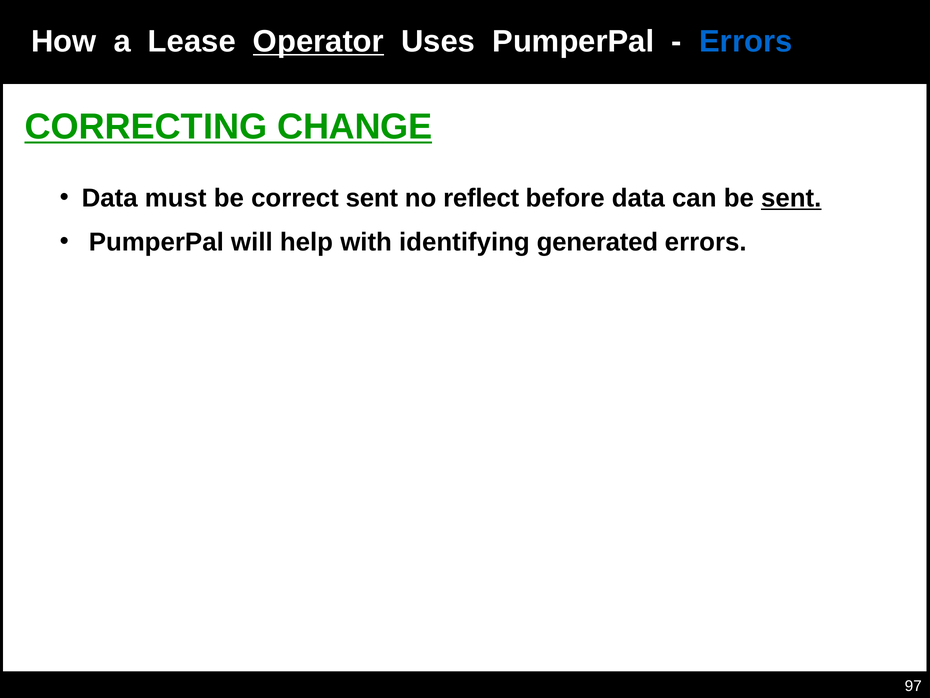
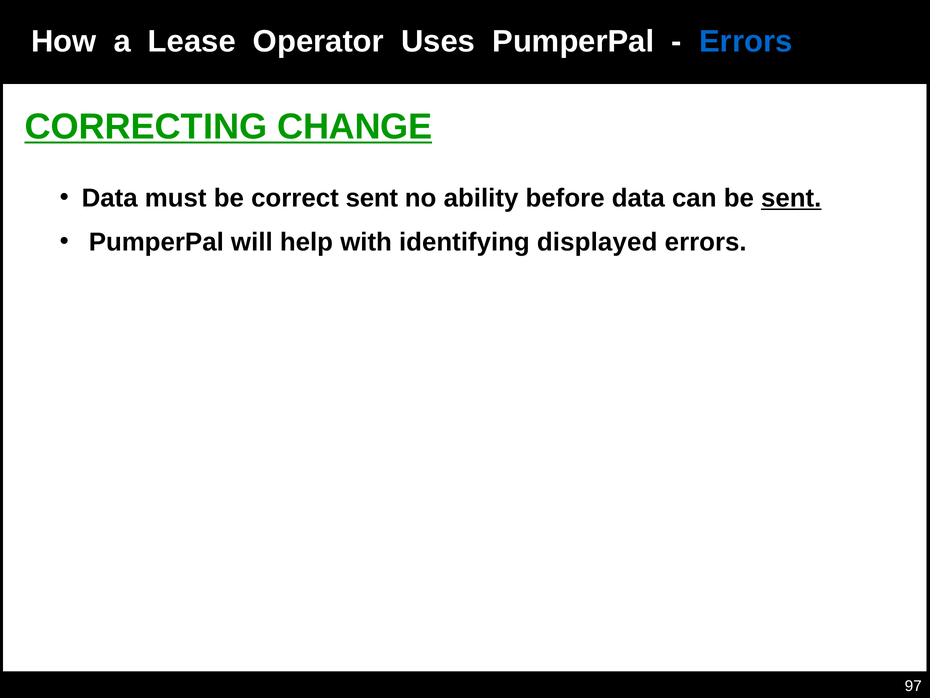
Operator underline: present -> none (318, 41)
reflect: reflect -> ability (481, 198)
generated: generated -> displayed (597, 242)
